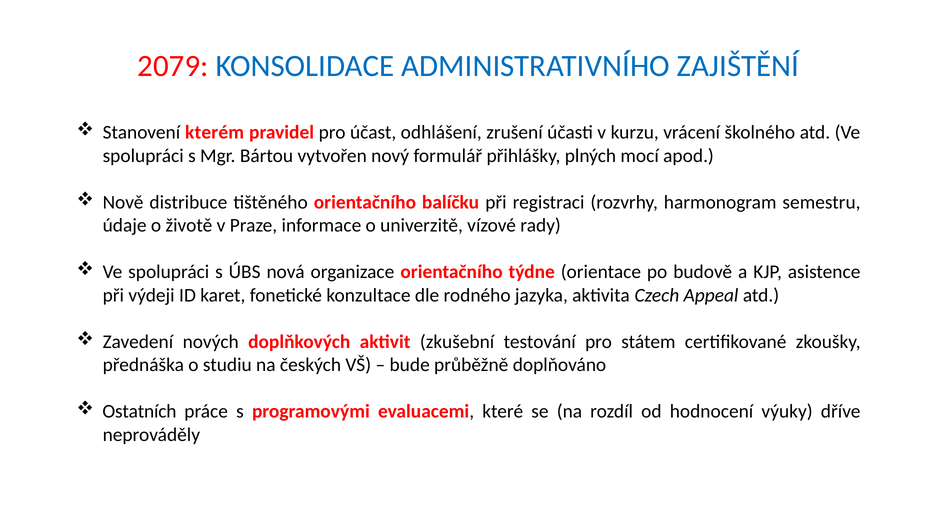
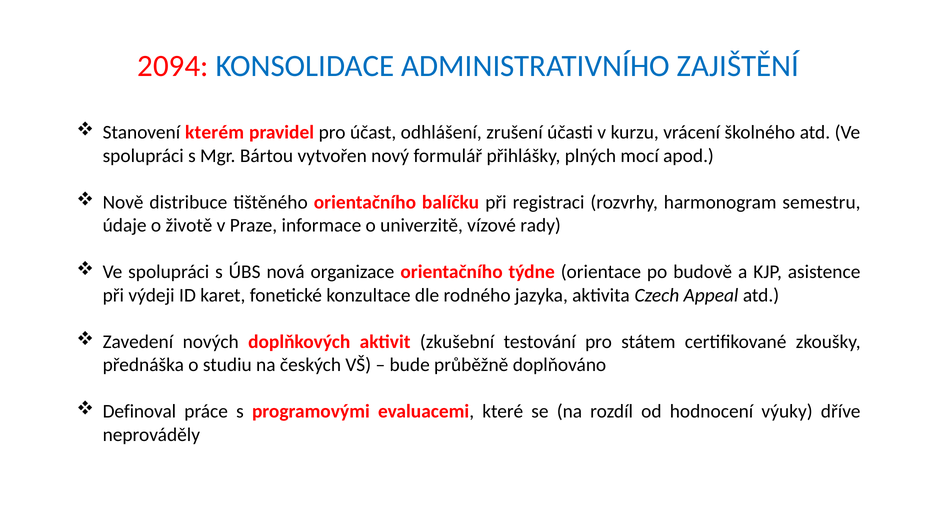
2079: 2079 -> 2094 (173, 66)
Ostatních: Ostatních -> Definoval (139, 411)
